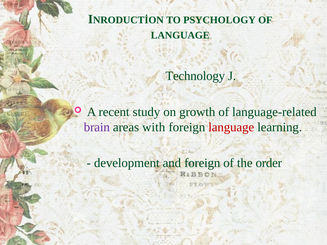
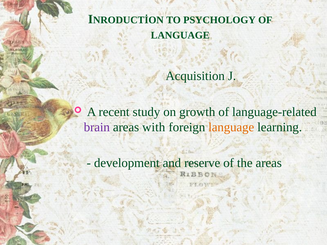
Technology: Technology -> Acquisition (195, 76)
language colour: red -> orange (231, 127)
and foreign: foreign -> reserve (202, 163)
the order: order -> areas (269, 163)
